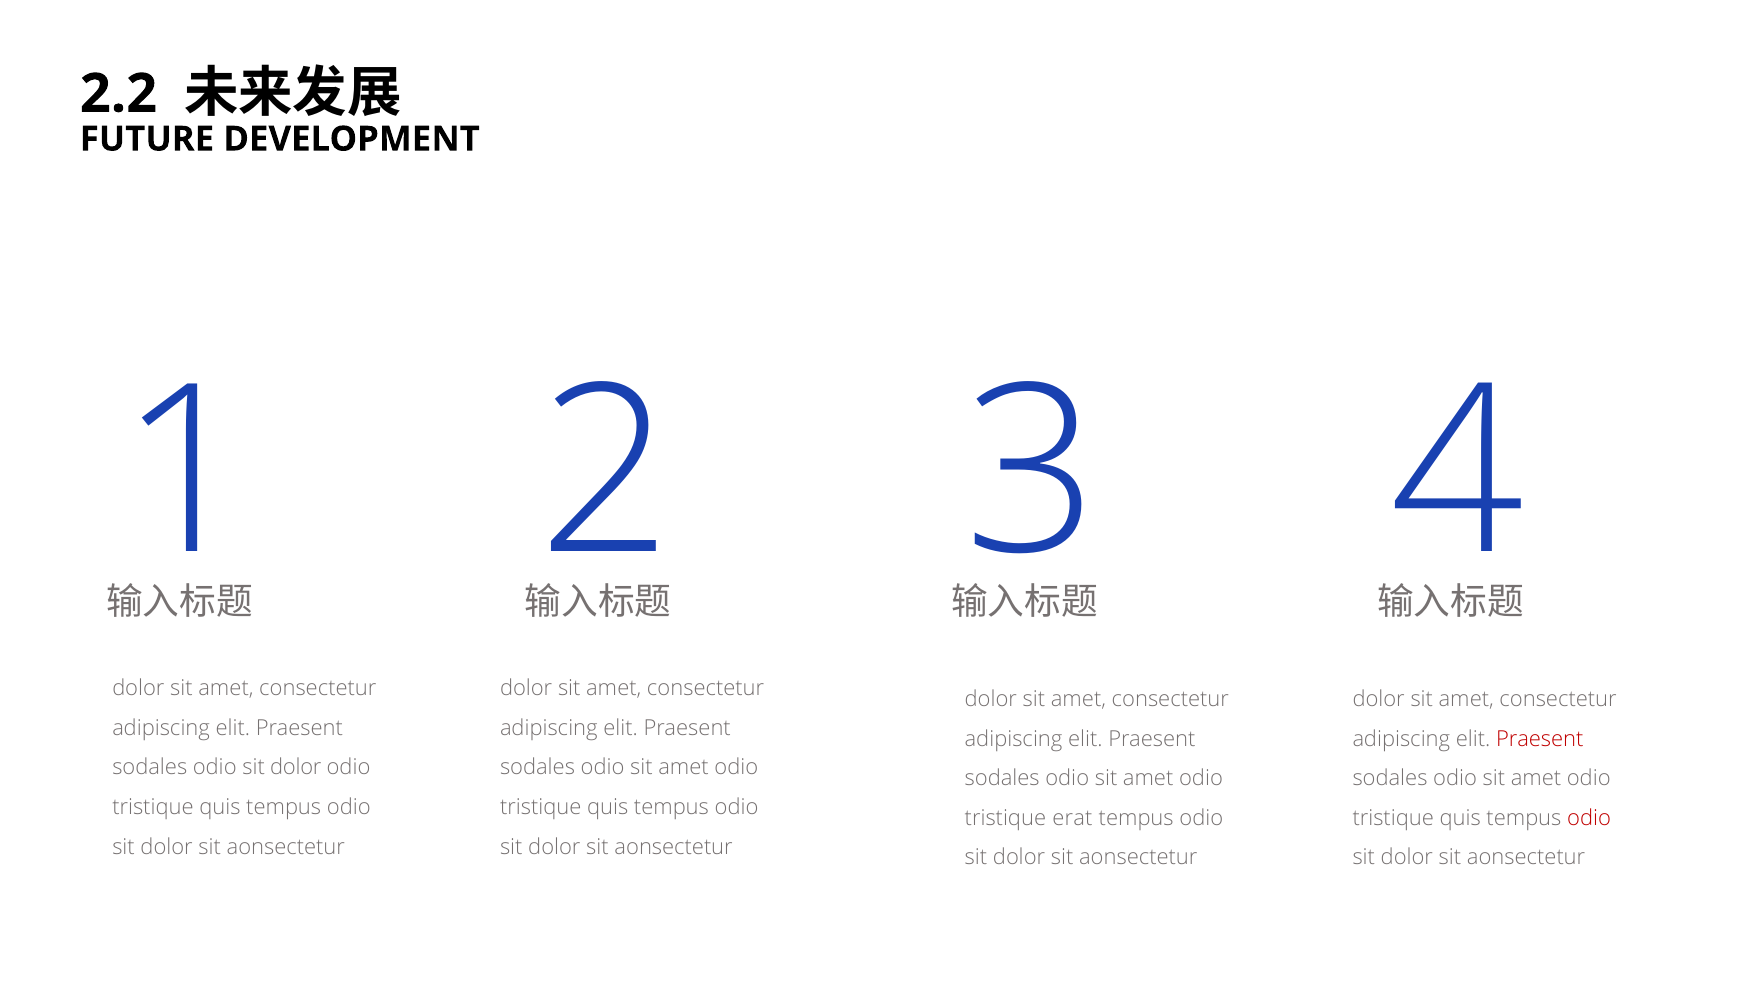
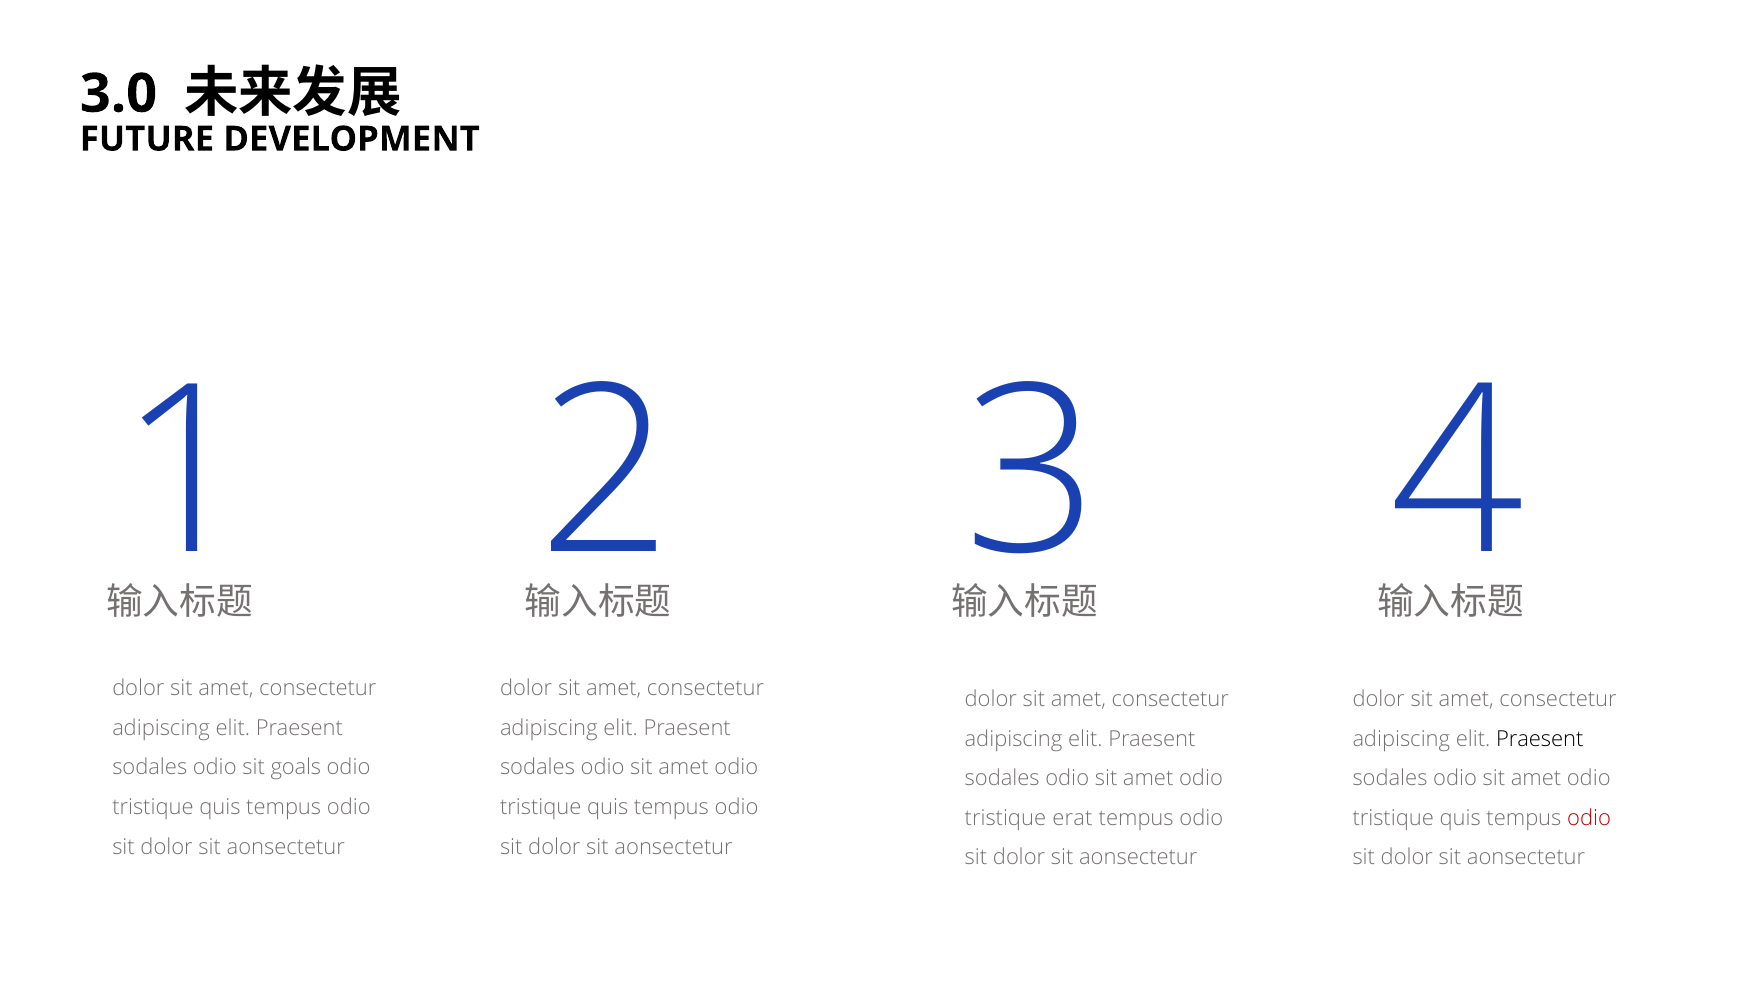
2.2: 2.2 -> 3.0 (119, 94)
Praesent colour: red -> black (1540, 739)
sodales odio sit dolor: dolor -> goals (296, 768)
